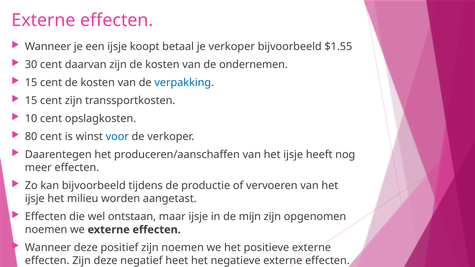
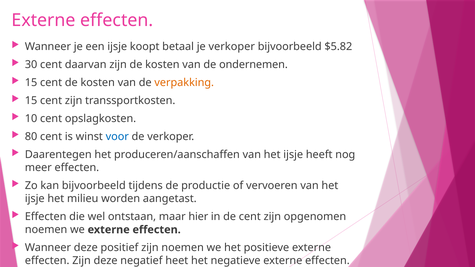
$1.55: $1.55 -> $5.82 (338, 47)
verpakking colour: blue -> orange (184, 83)
maar ijsje: ijsje -> hier (198, 217)
de mijn: mijn -> cent (250, 217)
